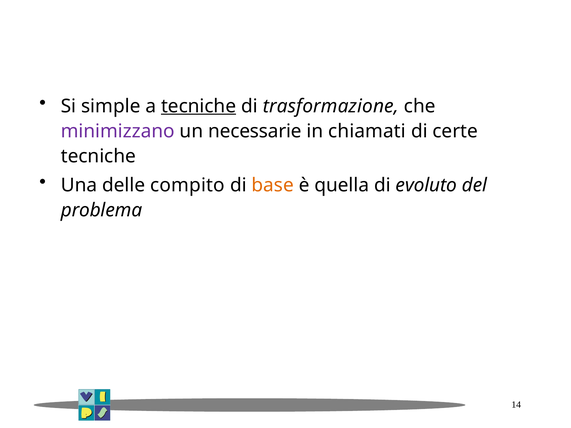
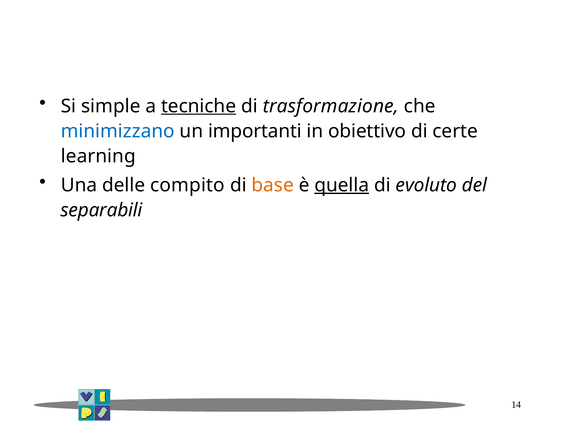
minimizzano colour: purple -> blue (118, 131)
necessarie: necessarie -> importanti (255, 131)
chiamati: chiamati -> obiettivo (367, 131)
tecniche: tecniche -> learning (98, 156)
quella underline: none -> present (342, 185)
problema: problema -> separabili (102, 210)
